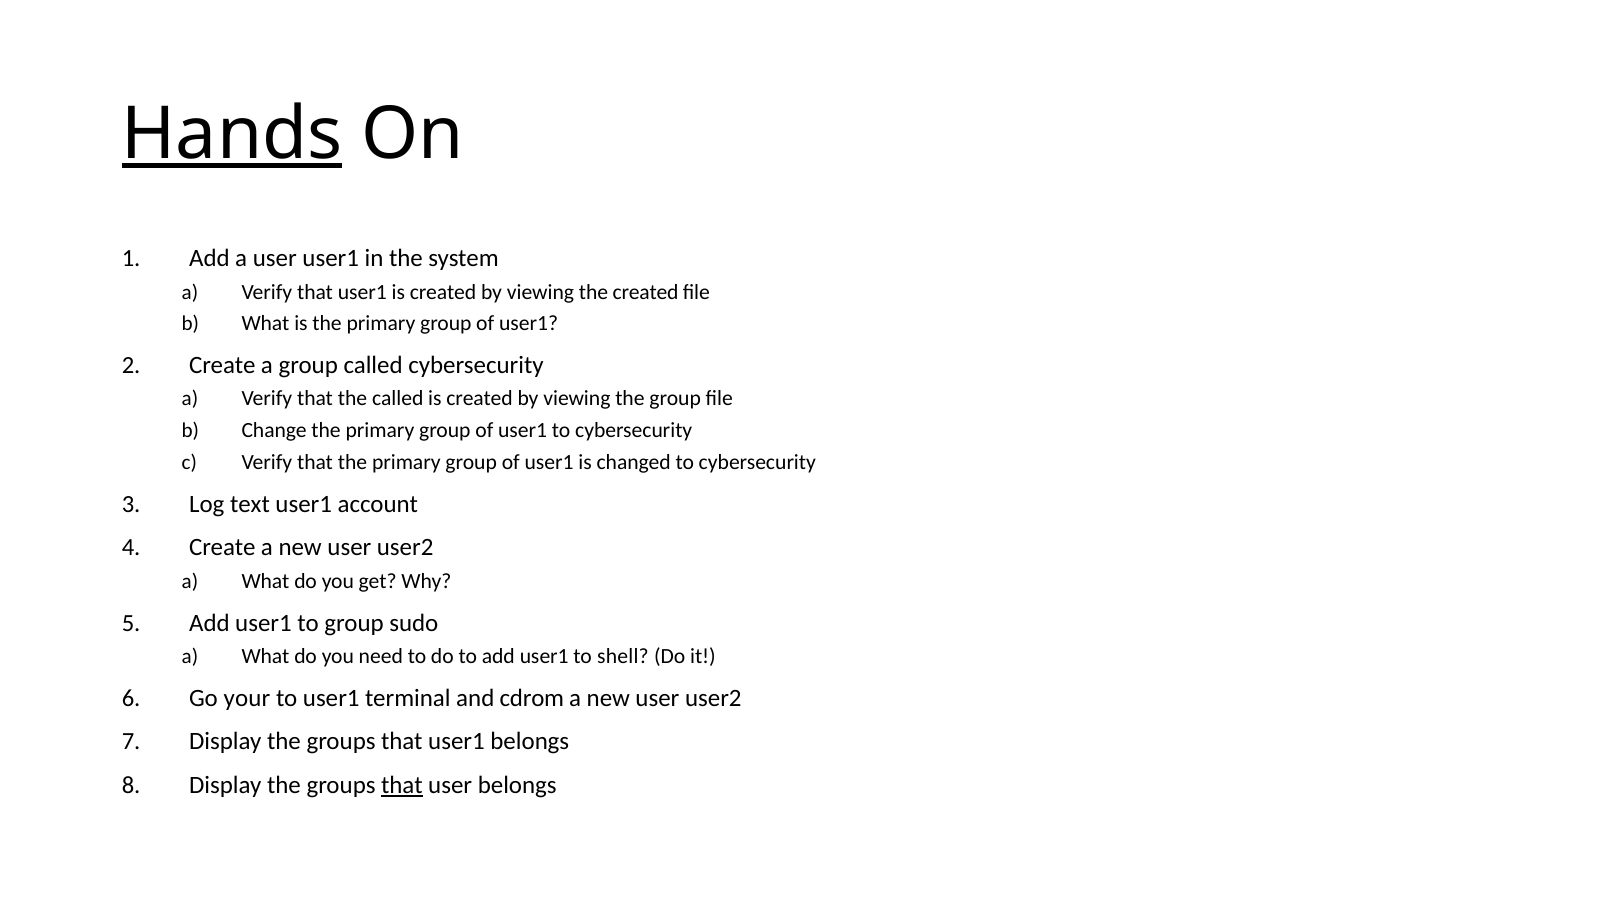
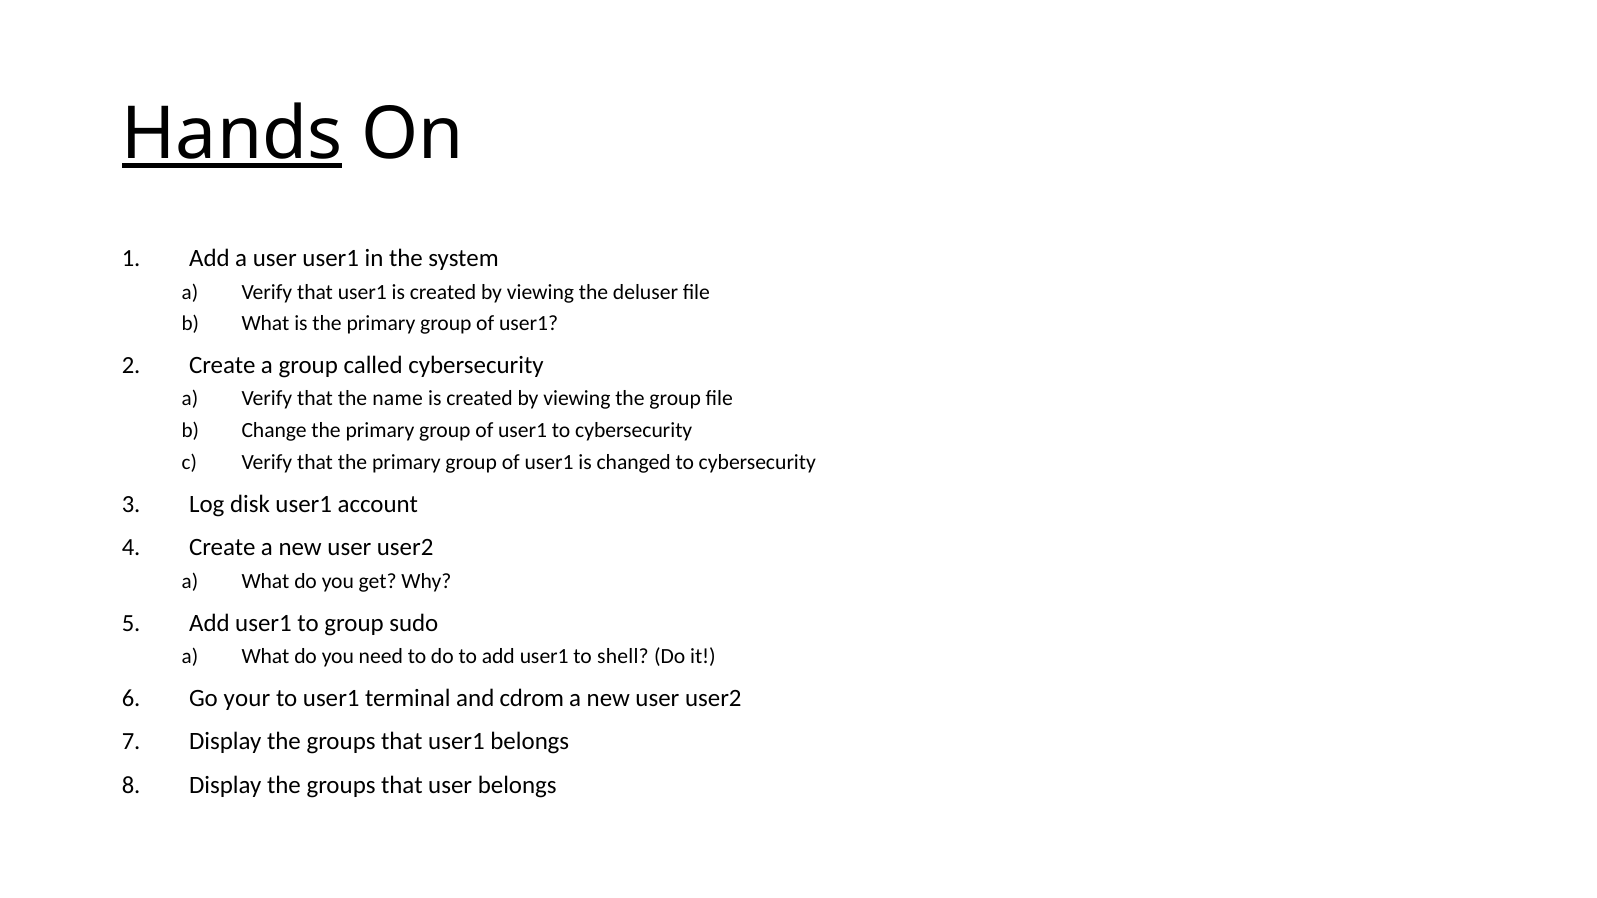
the created: created -> deluser (646, 292)
the called: called -> name (398, 399)
text: text -> disk (250, 504)
that underline: present -> none (402, 786)
